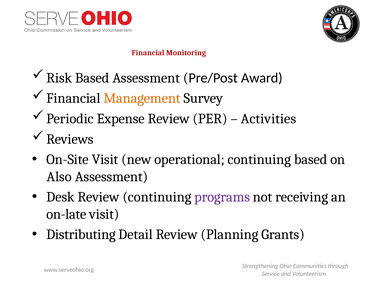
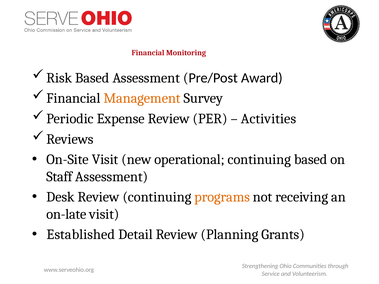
Also: Also -> Staff (59, 177)
programs colour: purple -> orange (222, 197)
Distributing: Distributing -> Established (81, 235)
